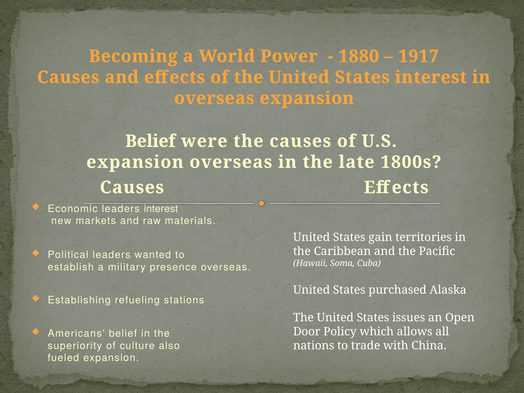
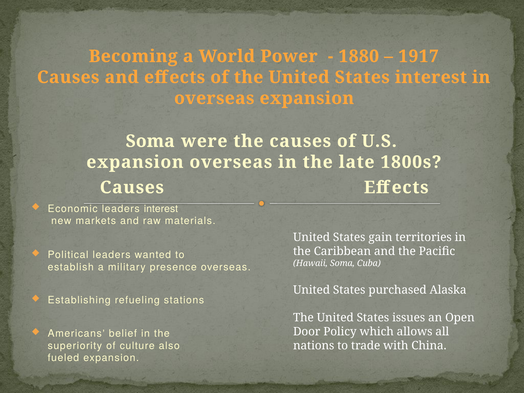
Belief: Belief -> Soma (150, 141)
